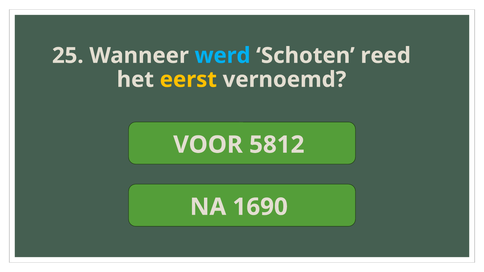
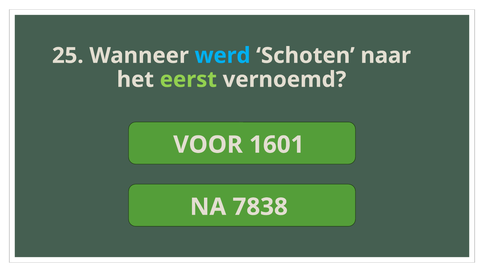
reed: reed -> naar (386, 56)
eerst colour: yellow -> light green (188, 80)
5812: 5812 -> 1601 (277, 145)
1690: 1690 -> 7838 (260, 207)
